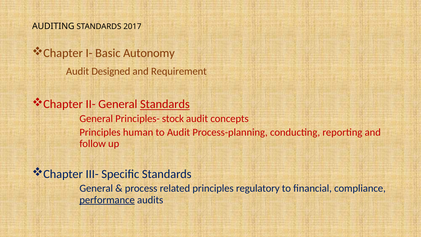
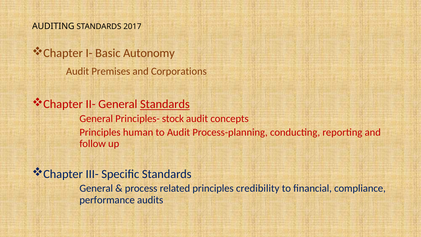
Designed: Designed -> Premises (111, 71)
Requirement: Requirement -> Corporations (179, 71)
regulatory: regulatory -> credibility (258, 188)
performance underline: present -> none (107, 200)
